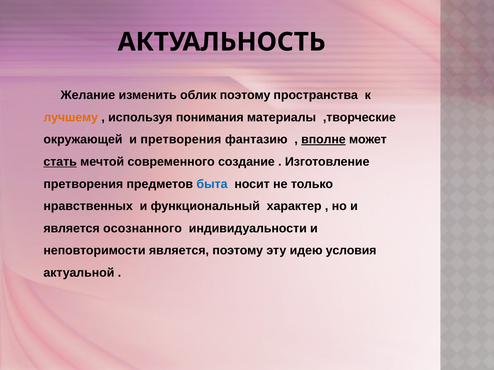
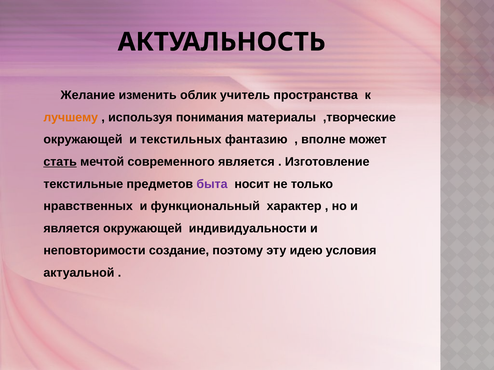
облик поэтому: поэтому -> учитель (245, 95)
и претворения: претворения -> текстильных (181, 140)
вполне underline: present -> none (323, 140)
современного создание: создание -> является (246, 162)
претворения: претворения -> текстильные (83, 184)
быта colour: blue -> purple (212, 184)
является осознанного: осознанного -> окружающей (143, 229)
неповторимости является: является -> создание (179, 251)
